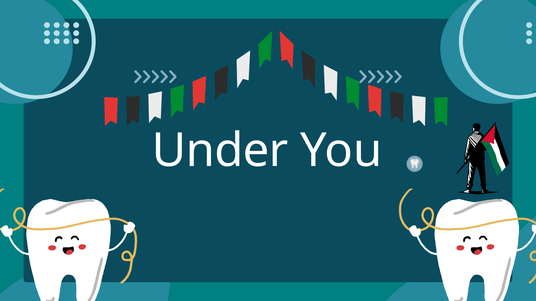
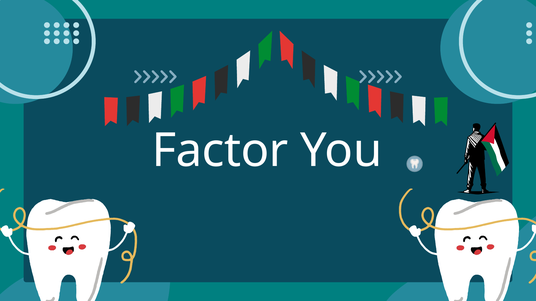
Under: Under -> Factor (220, 151)
